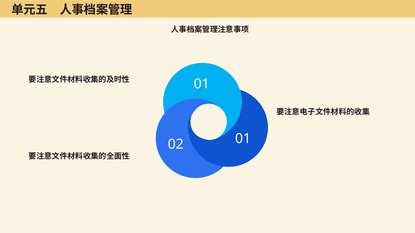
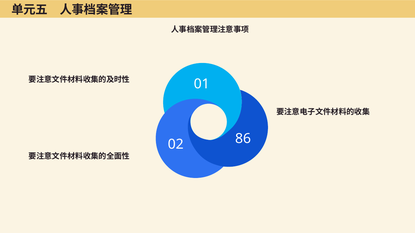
02 01: 01 -> 86 (243, 139)
